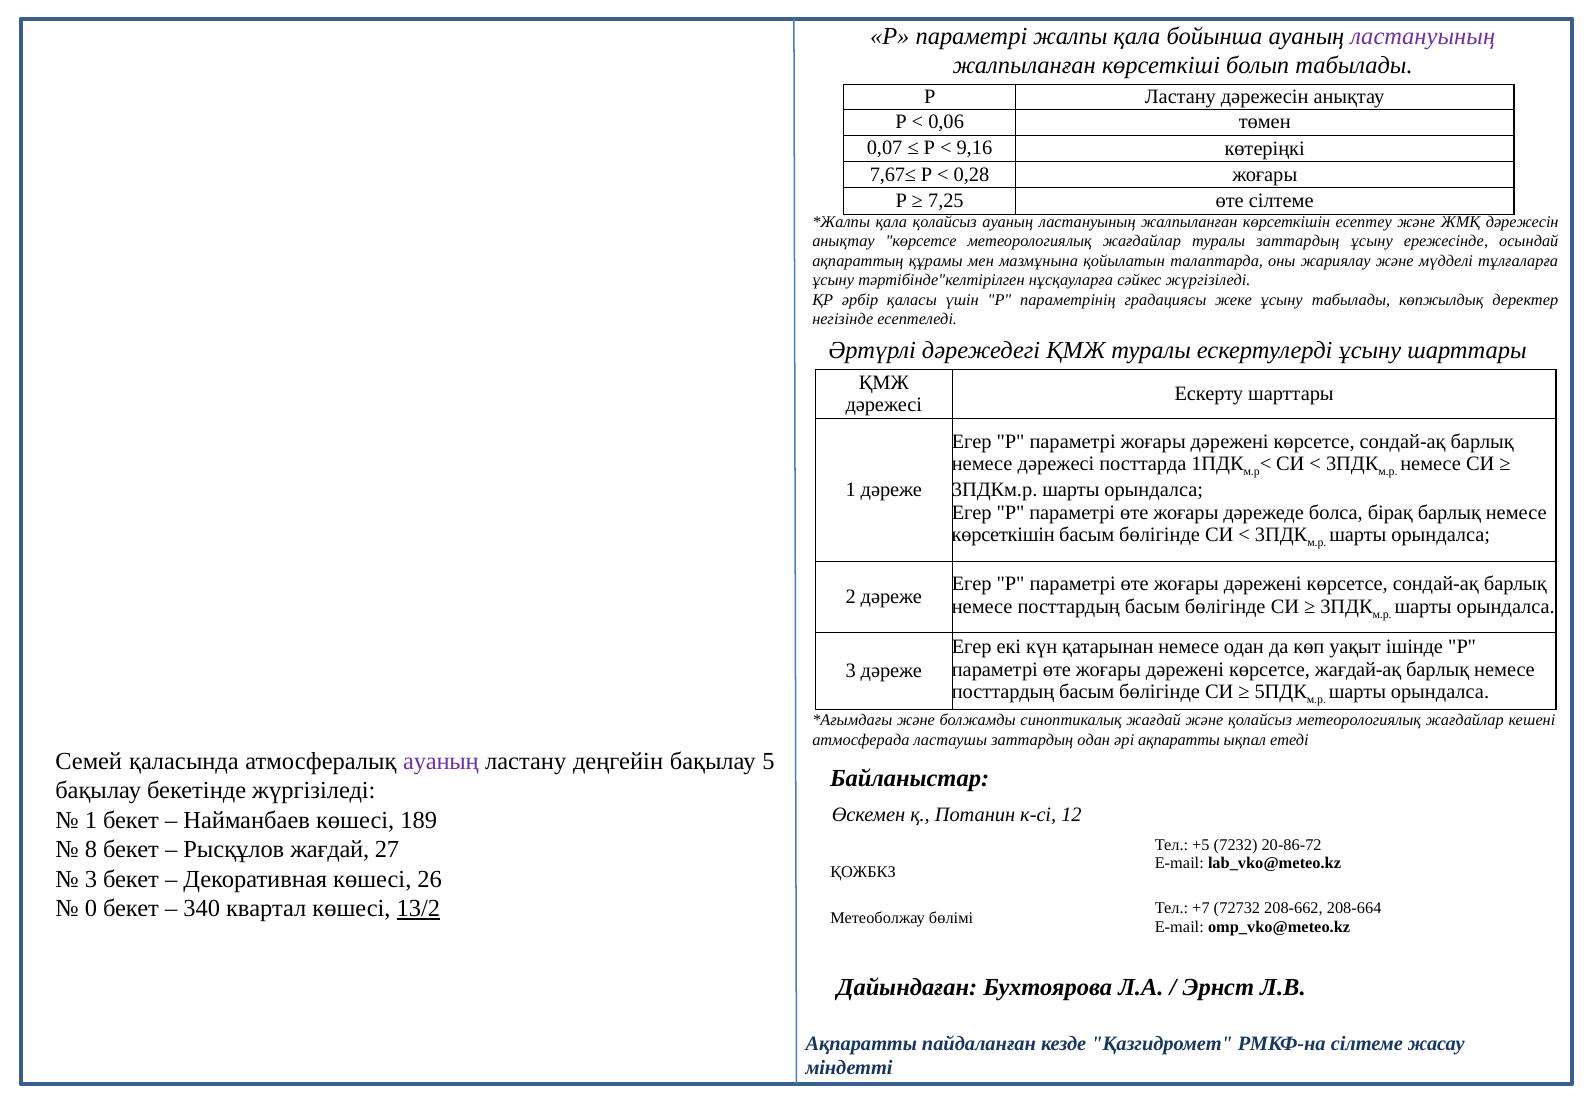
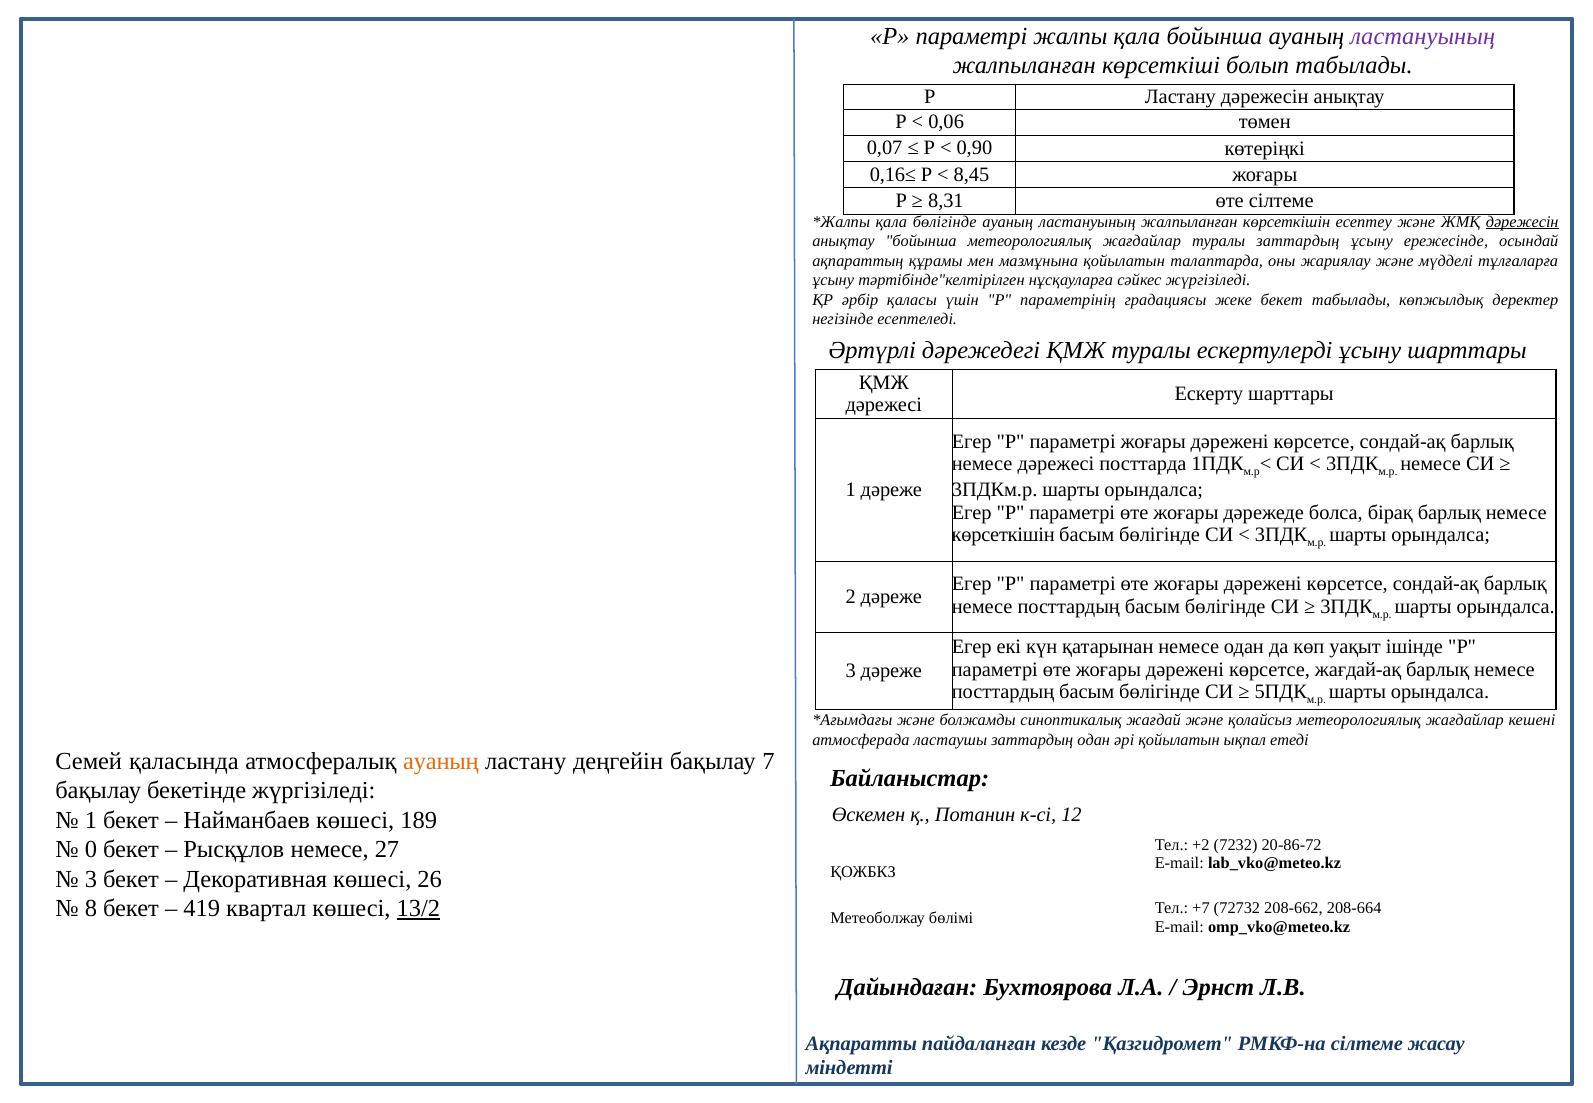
9,16: 9,16 -> 0,90 (974, 148)
7,67≤: 7,67≤ -> 0,16≤ (893, 174)
0,28: 0,28 -> 8,45 (971, 174)
7,25: 7,25 -> 8,31 (946, 201)
қала қолайсыз: қолайсыз -> бөлігінде (945, 222)
дәрежесін underline: none -> present (1522, 222)
анықтау көрсетсе: көрсетсе -> бойынша (921, 241)
жеке ұсыну: ұсыну -> бекет (1282, 300)
әрі ақпаратты: ақпаратты -> қойылатын (1179, 740)
ауаның colour: purple -> orange (441, 761)
5: 5 -> 7 (768, 761)
+5: +5 -> +2 (1201, 845)
8: 8 -> 0 (91, 850)
Рысқұлов жағдай: жағдай -> немесе (330, 850)
0: 0 -> 8 (91, 908)
340: 340 -> 419 (202, 908)
